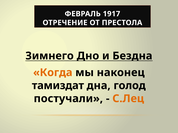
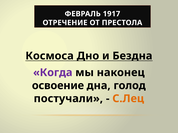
Зимнего: Зимнего -> Космоса (50, 56)
Когда colour: orange -> purple (53, 73)
тамиздат: тамиздат -> освоение (58, 86)
